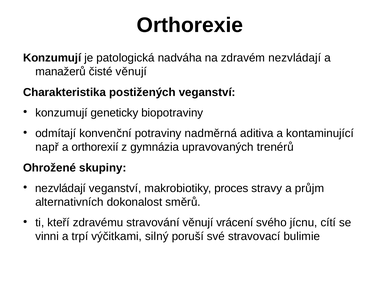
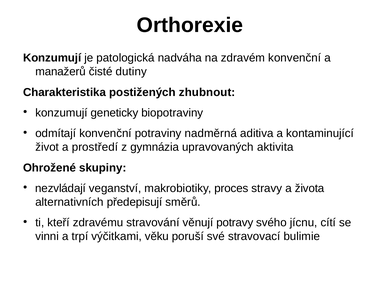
zdravém nezvládají: nezvládají -> konvenční (295, 58)
čisté věnují: věnují -> dutiny (131, 72)
postižených veganství: veganství -> zhubnout (207, 92)
např: např -> život (47, 147)
orthorexií: orthorexií -> prostředí (95, 147)
trenérů: trenérů -> aktivita (275, 147)
průjm: průjm -> života (310, 188)
dokonalost: dokonalost -> předepisují (135, 202)
vrácení: vrácení -> potravy (235, 223)
silný: silný -> věku (157, 236)
